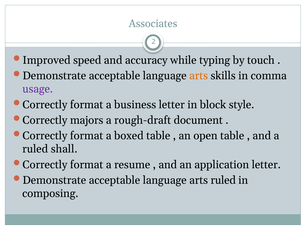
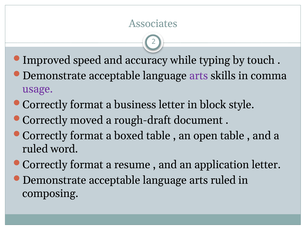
arts colour: orange -> purple (199, 76)
majors: majors -> moved (87, 120)
shall: shall -> word (64, 149)
